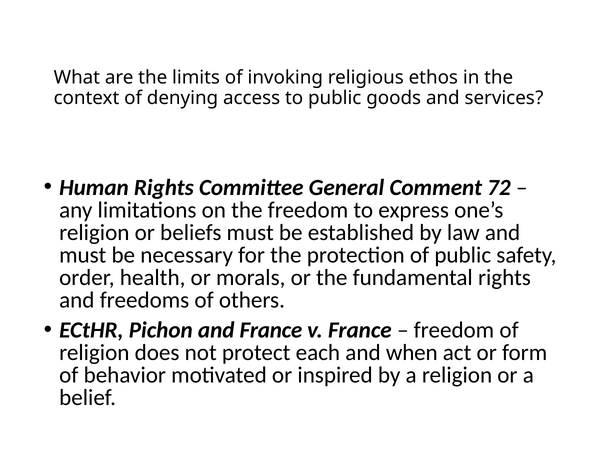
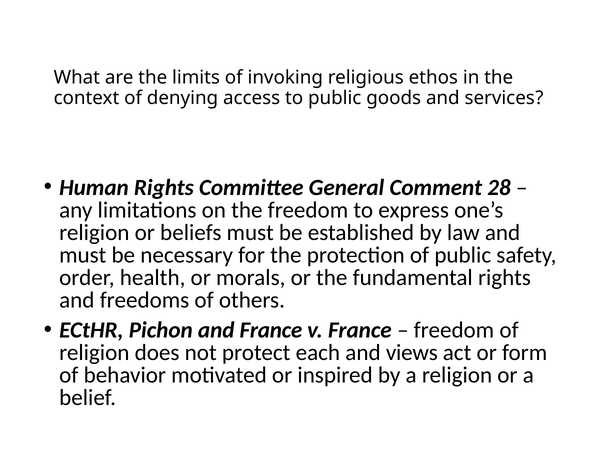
72: 72 -> 28 (499, 188)
when: when -> views (412, 353)
